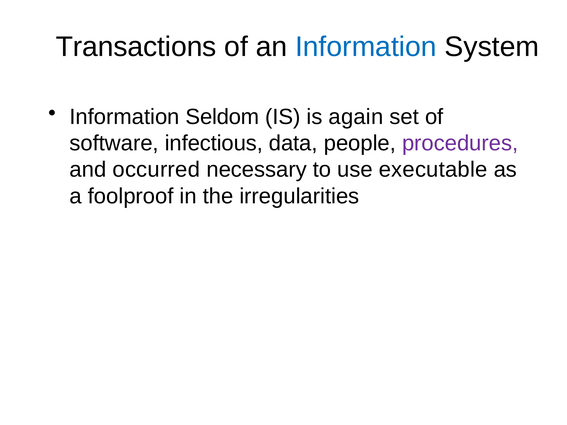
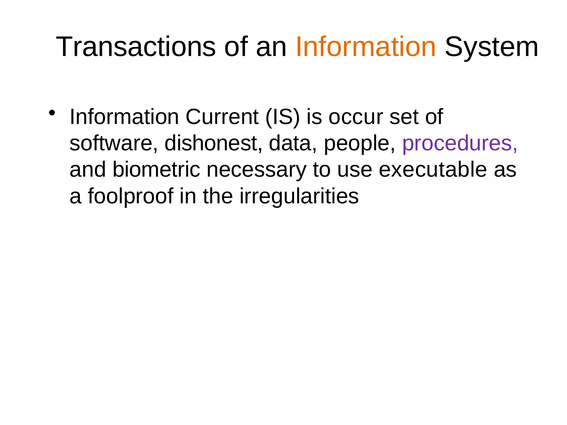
Information colour: blue -> orange (366, 47)
Seldom: Seldom -> Current (222, 117)
again: again -> occur (356, 117)
infectious: infectious -> dishonest (214, 143)
occurred: occurred -> biometric (156, 170)
